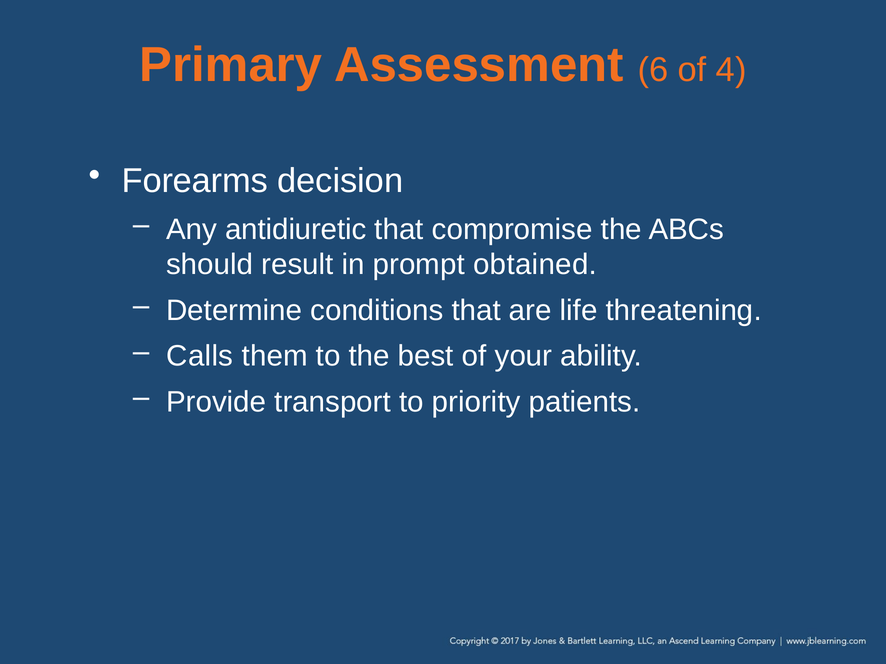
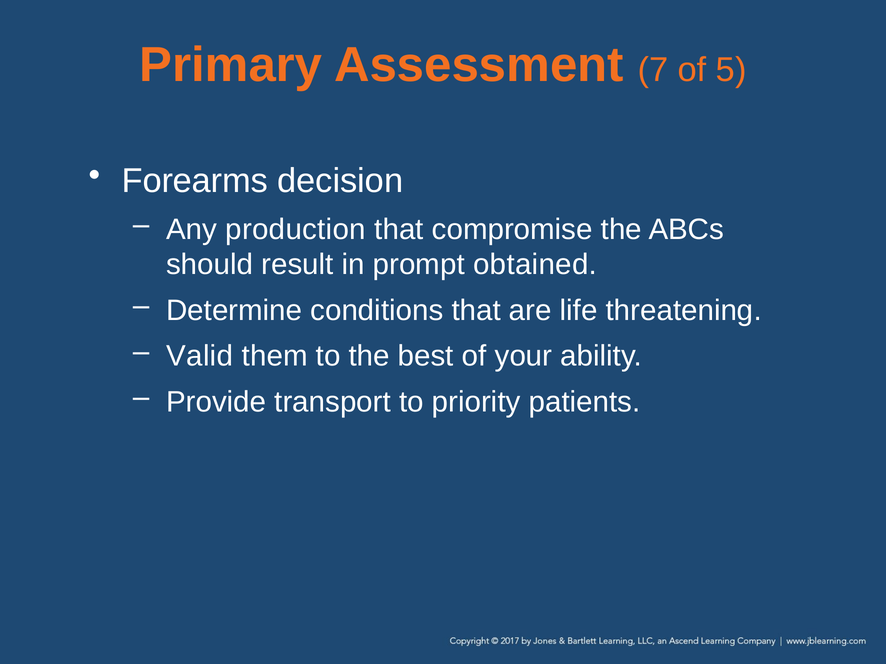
6: 6 -> 7 (653, 70)
4: 4 -> 5 (731, 70)
antidiuretic: antidiuretic -> production (296, 230)
Calls: Calls -> Valid (200, 356)
